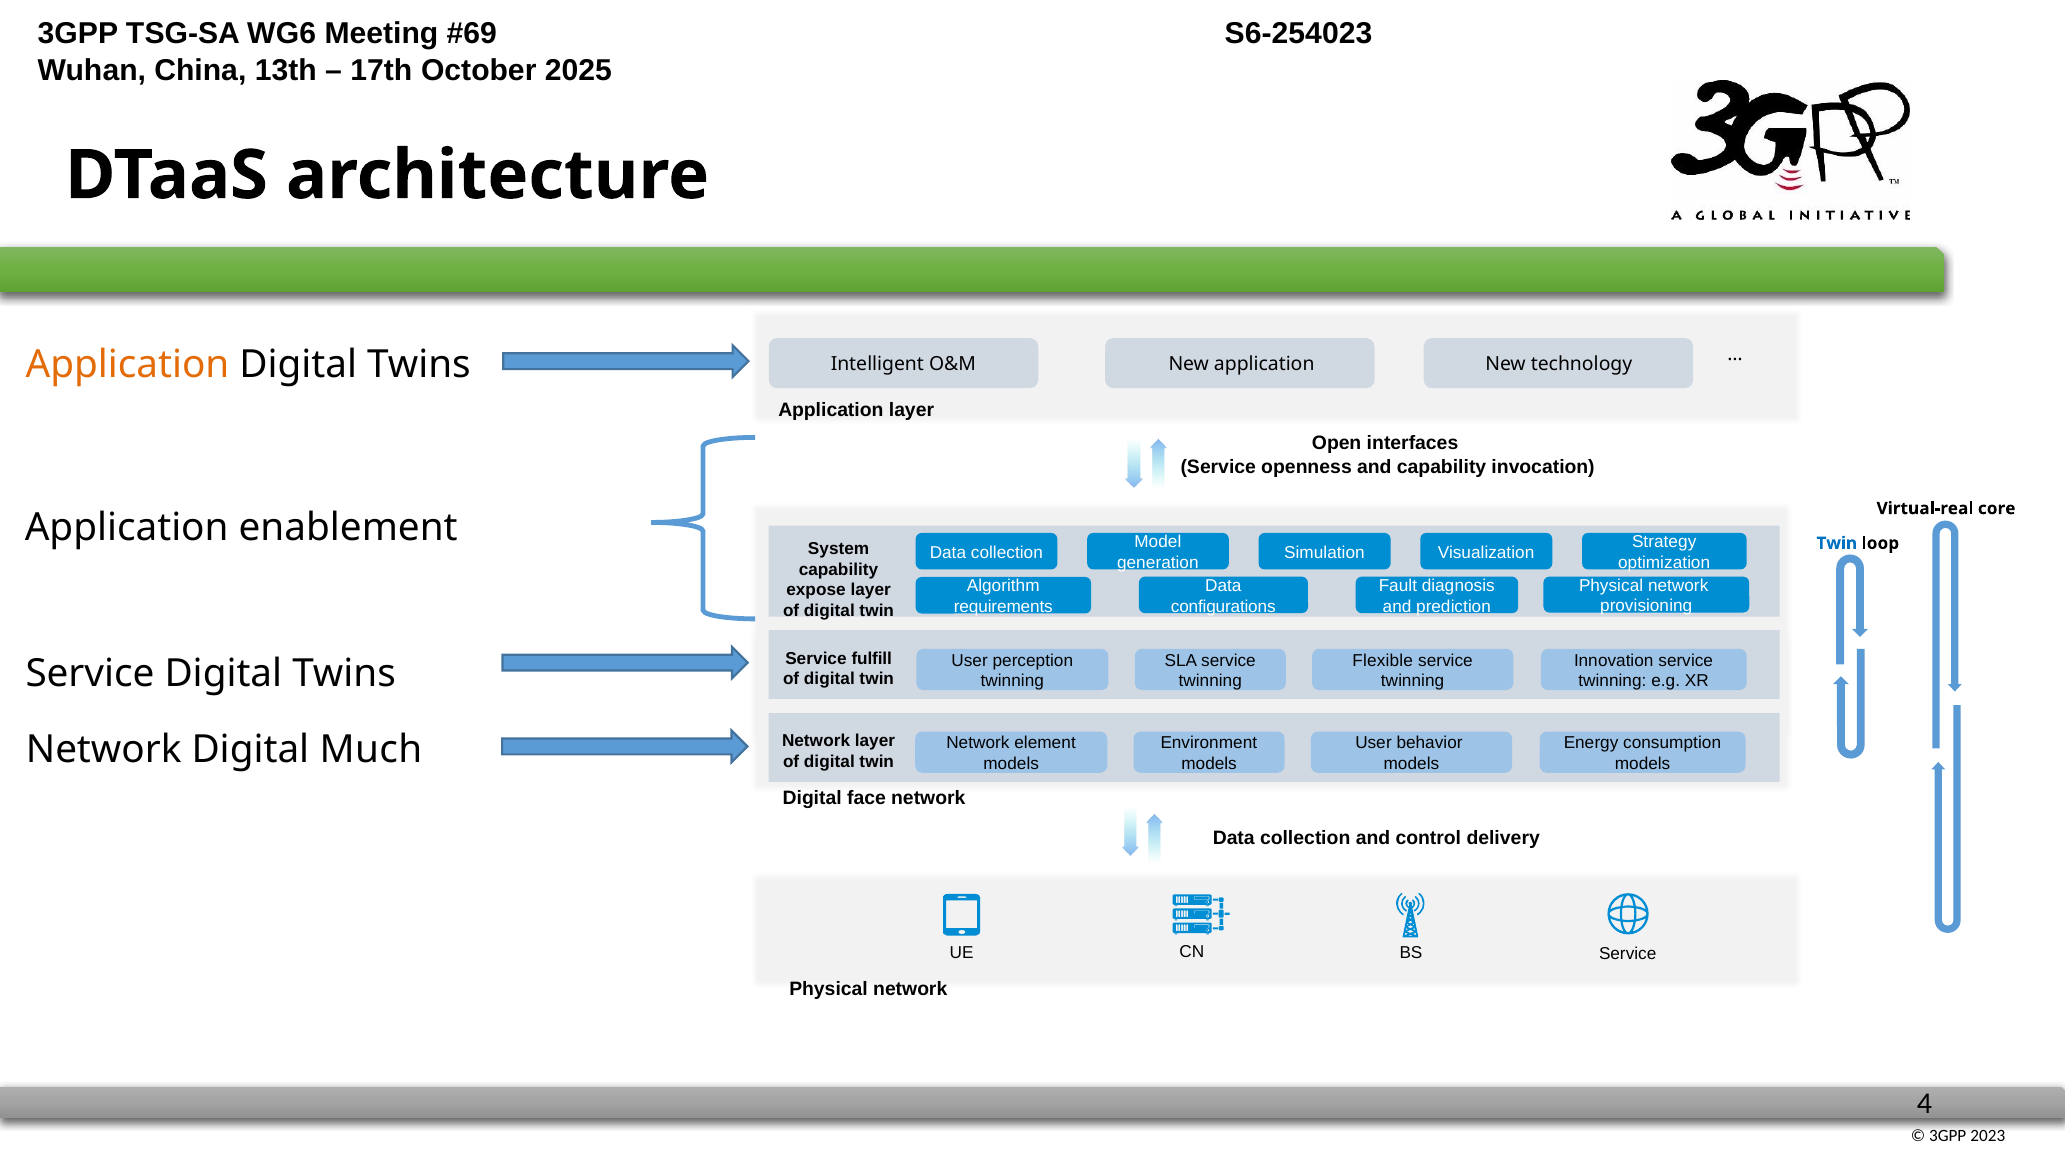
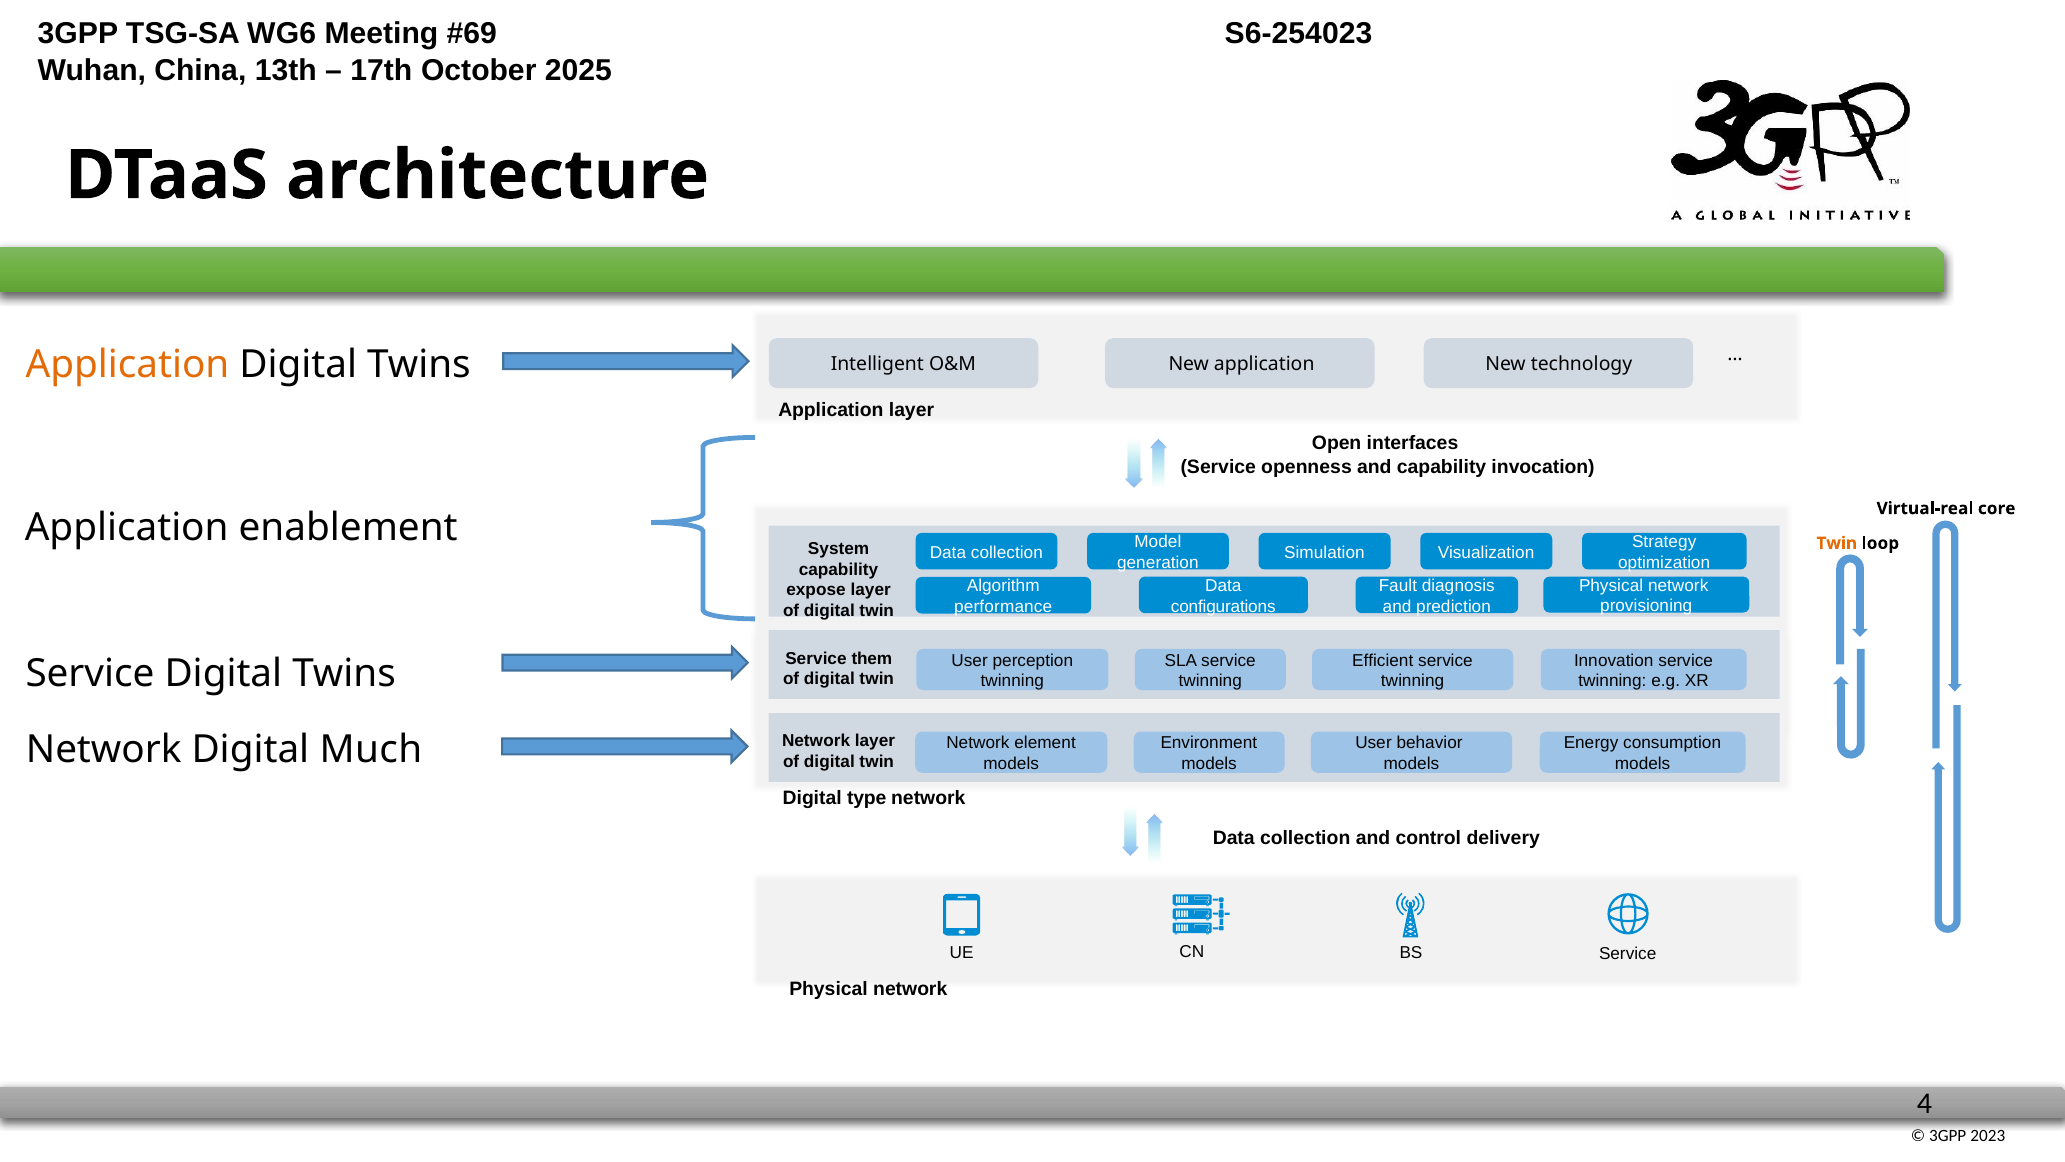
Twin colour: blue -> orange (1837, 543)
requirements: requirements -> performance (1003, 606)
fulfill: fulfill -> them (872, 658)
Flexible: Flexible -> Efficient (1383, 660)
face: face -> type (867, 798)
